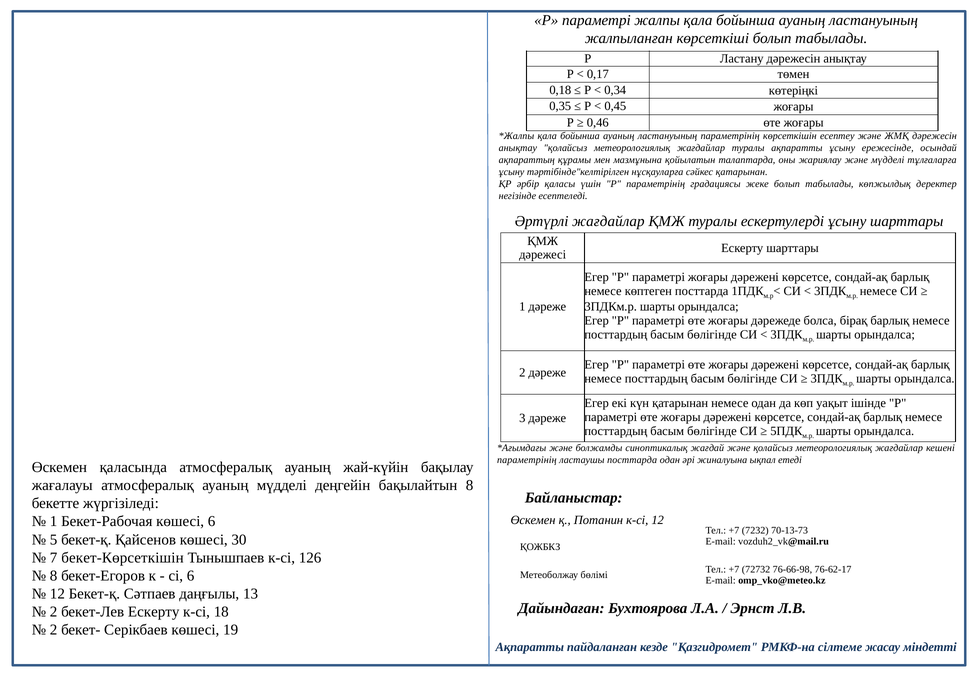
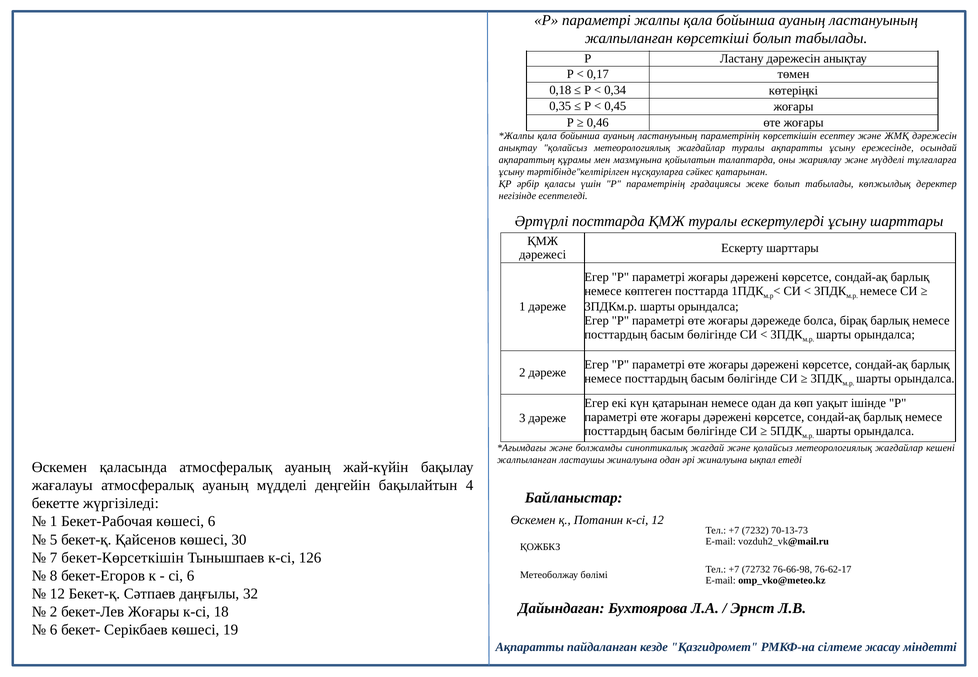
Әртүрлі жағдайлар: жағдайлар -> посттарда (608, 221)
параметрінің: параметрінің -> жалпыланған (527, 460)
ластаушы посттарда: посттарда -> жиналуына (632, 460)
бақылайтын 8: 8 -> 4 (470, 485)
13: 13 -> 32 (251, 594)
бекет-Лев Ескерту: Ескерту -> Жоғары (154, 612)
2: 2 -> 6 (54, 630)
